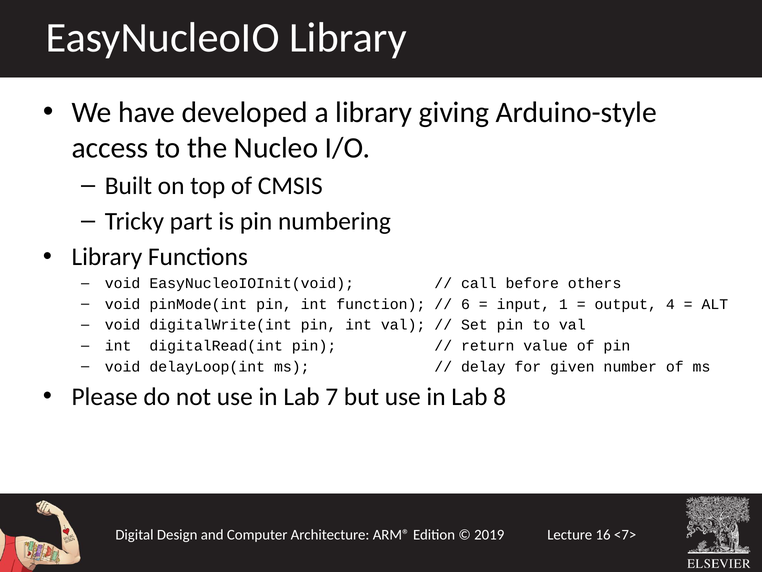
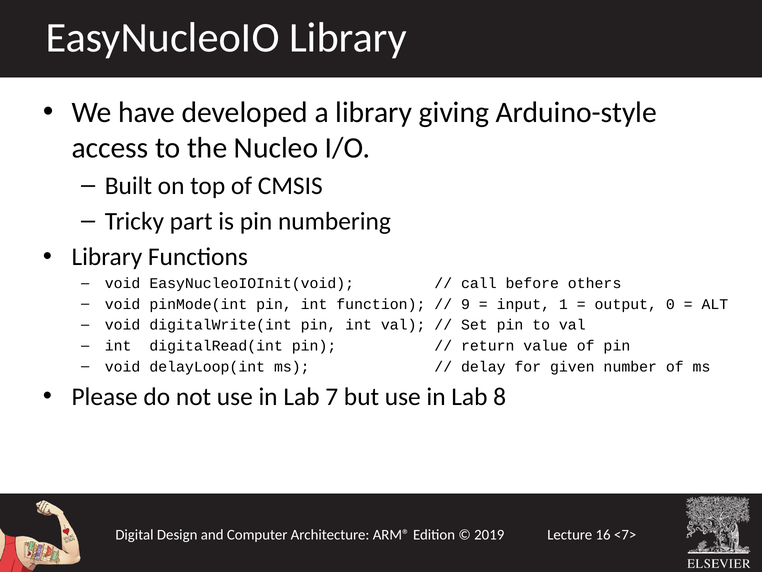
6: 6 -> 9 (466, 304)
4: 4 -> 0 (670, 304)
